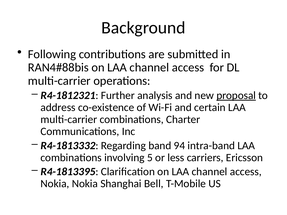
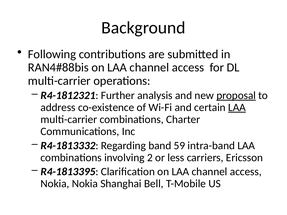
LAA underline: none -> present (237, 108)
94: 94 -> 59 (179, 146)
5: 5 -> 2 (150, 158)
